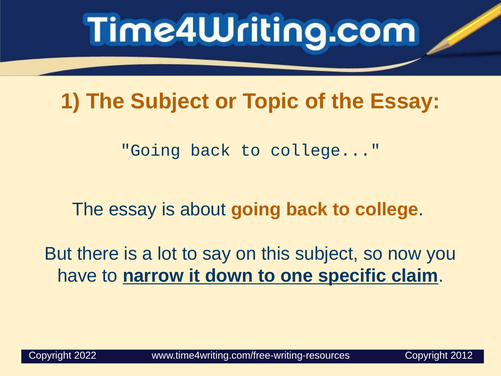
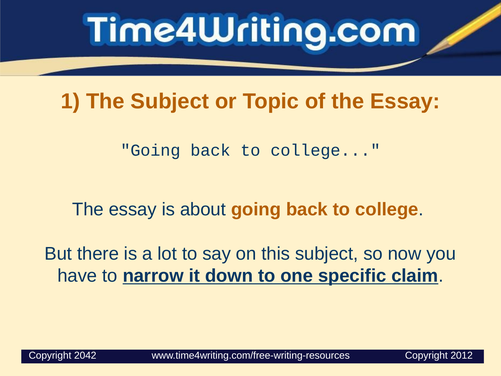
2022: 2022 -> 2042 (85, 355)
